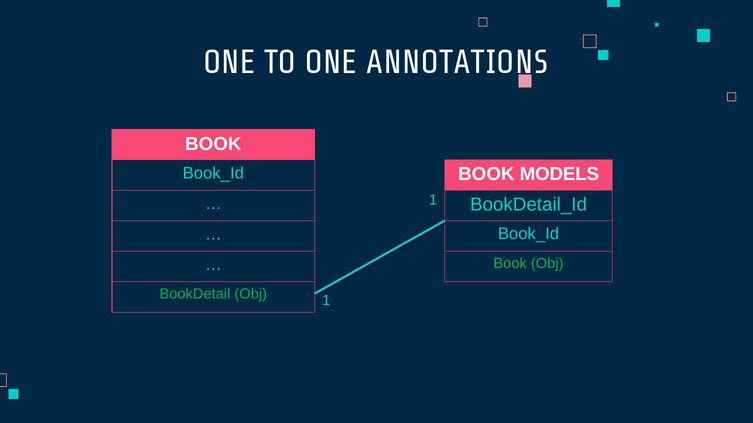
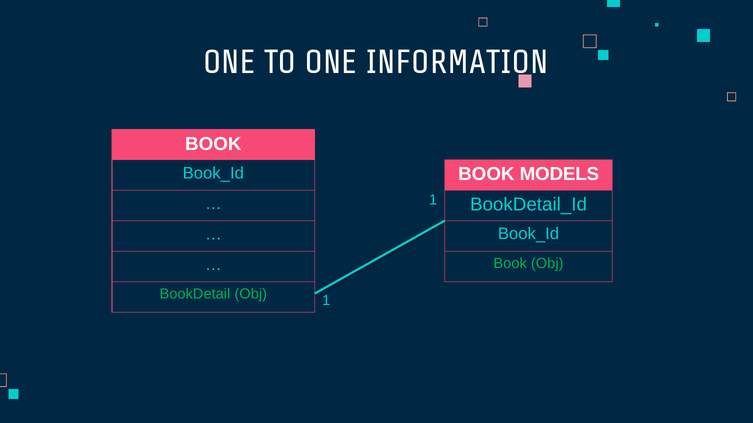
ANNOTATIONS: ANNOTATIONS -> INFORMATION (457, 62)
